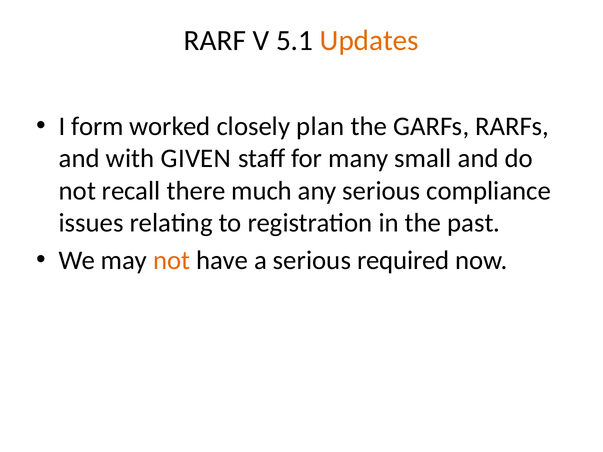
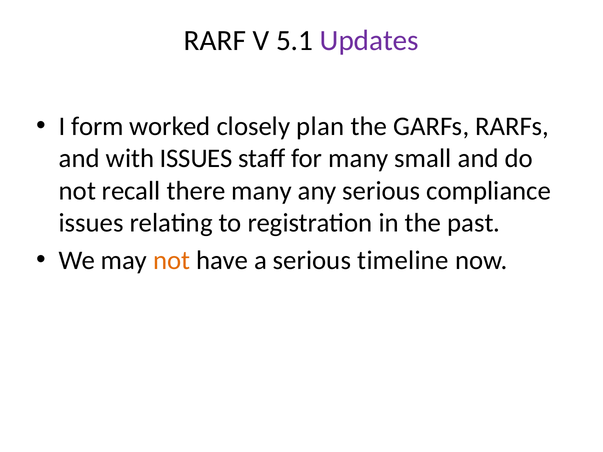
Updates colour: orange -> purple (369, 41)
with GIVEN: GIVEN -> ISSUES (196, 159)
there much: much -> many (262, 191)
required: required -> timeline (403, 261)
